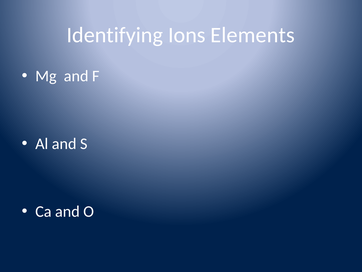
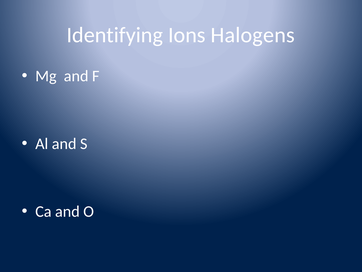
Elements: Elements -> Halogens (253, 35)
